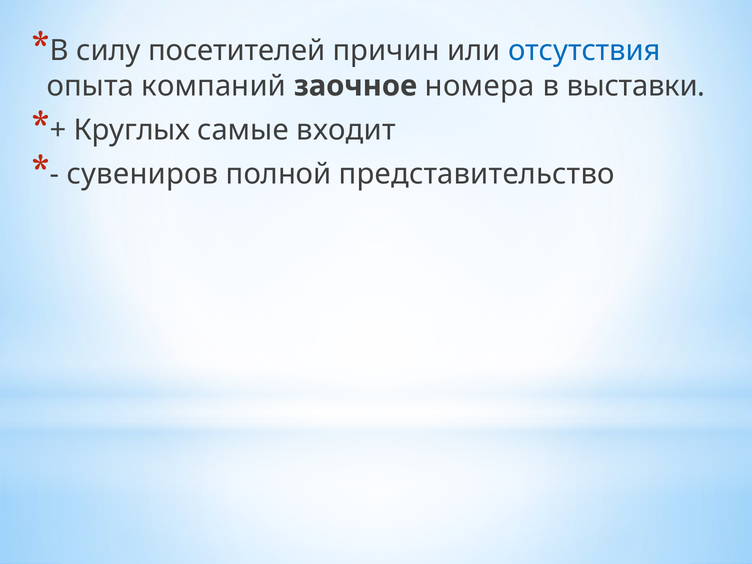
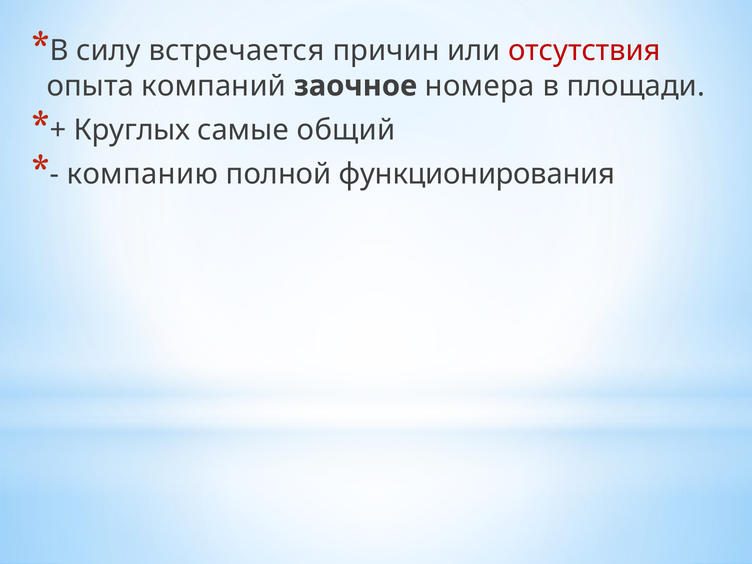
посетителей: посетителей -> встречается (237, 51)
отсутствия colour: blue -> red (584, 51)
выставки: выставки -> площади (636, 86)
входит: входит -> общий (346, 130)
сувениров: сувениров -> компанию (142, 174)
представительство: представительство -> функционирования (477, 174)
